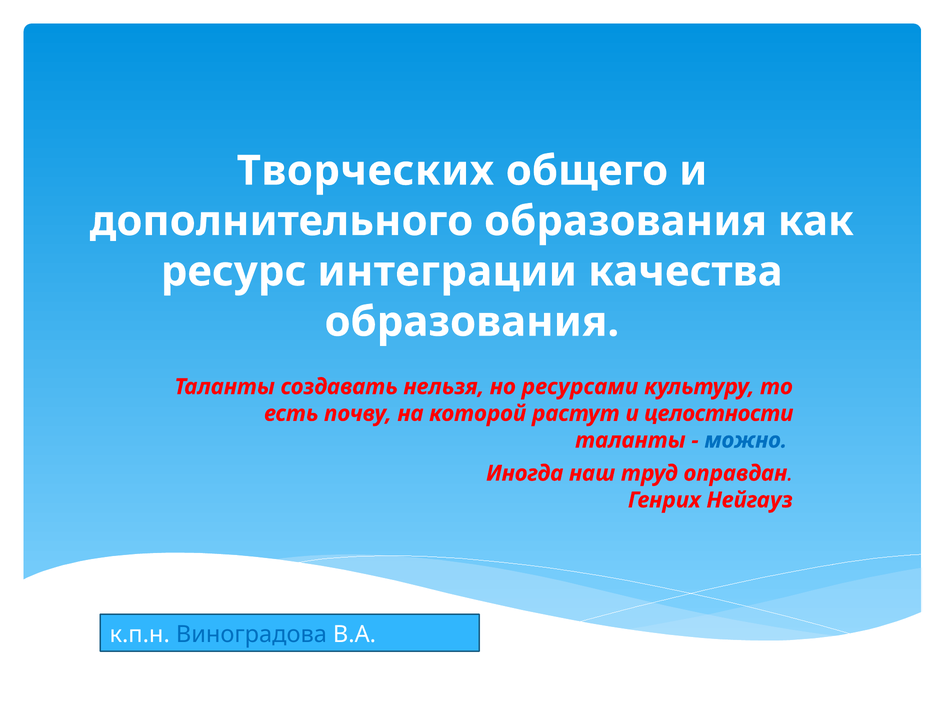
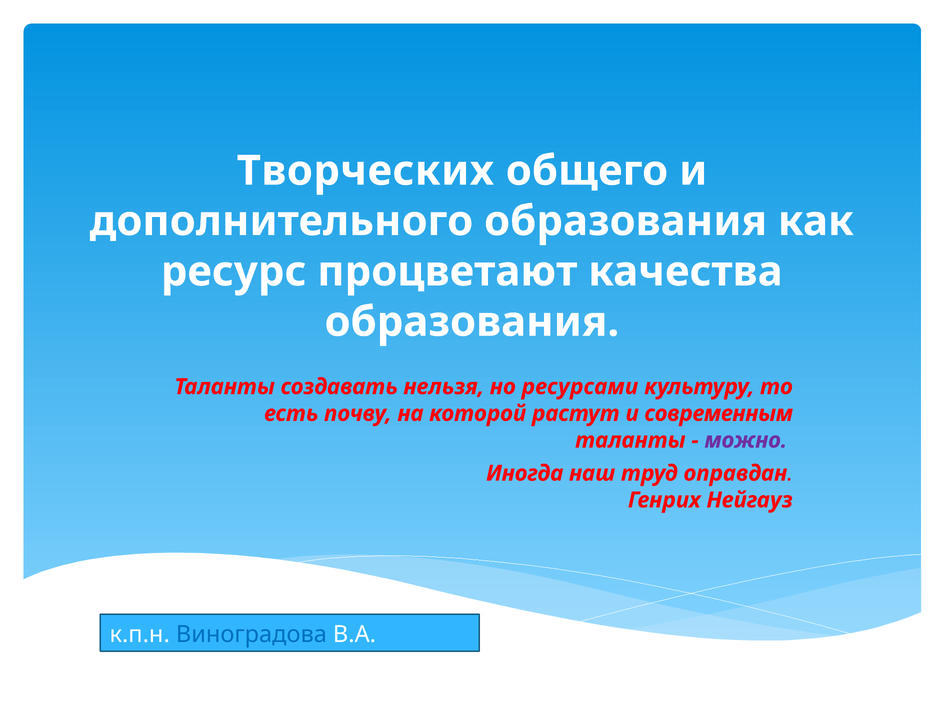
интеграции: интеграции -> процветают (447, 272)
целостности: целостности -> современным (719, 414)
можно colour: blue -> purple (746, 440)
